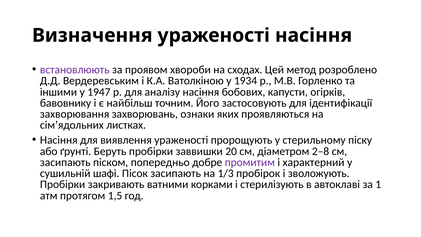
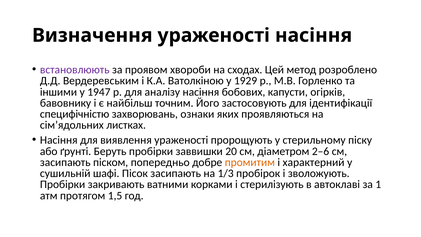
1934: 1934 -> 1929 (246, 81)
захворювання: захворювання -> специфічністю (75, 114)
2–8: 2–8 -> 2–6 (321, 151)
промитим colour: purple -> orange (250, 162)
